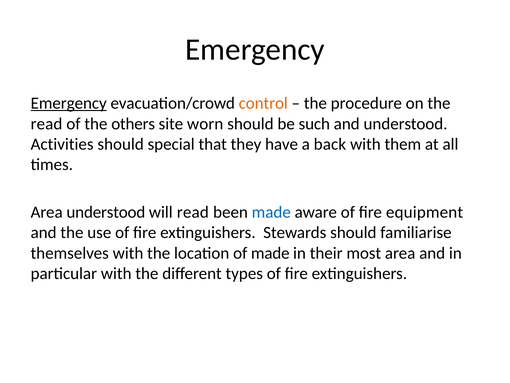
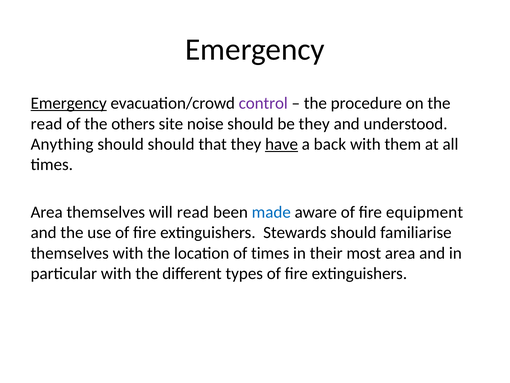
control colour: orange -> purple (263, 103)
worn: worn -> noise (205, 124)
be such: such -> they (314, 124)
Activities: Activities -> Anything (62, 144)
should special: special -> should (171, 144)
have underline: none -> present (282, 144)
Area understood: understood -> themselves (106, 212)
of made: made -> times (270, 253)
